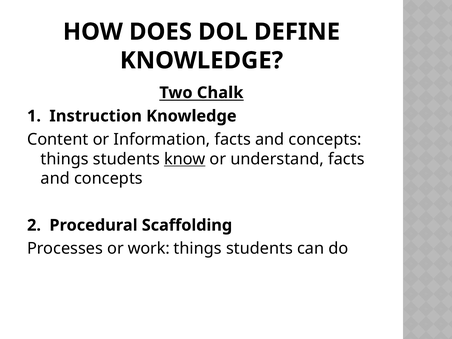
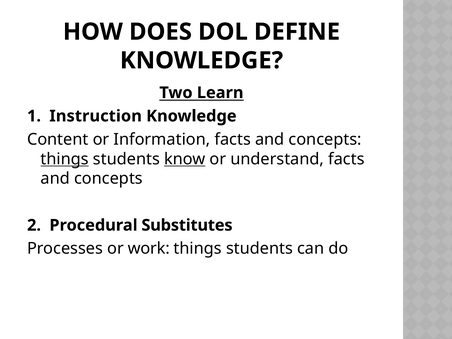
Chalk: Chalk -> Learn (220, 93)
things underline: none -> present (65, 159)
Scaffolding: Scaffolding -> Substitutes (187, 225)
